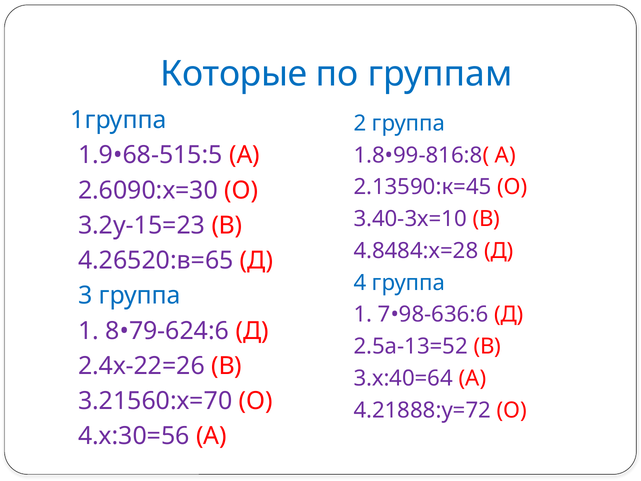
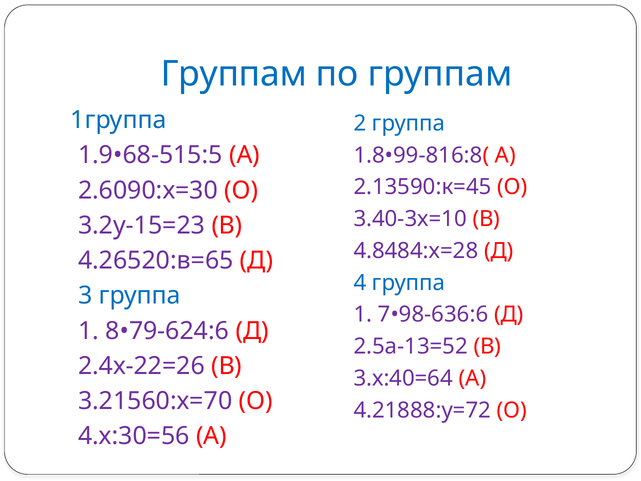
Которые: Которые -> Группам (234, 74)
